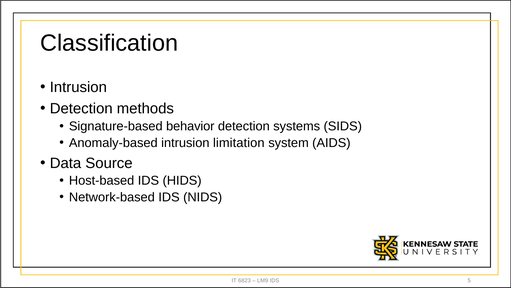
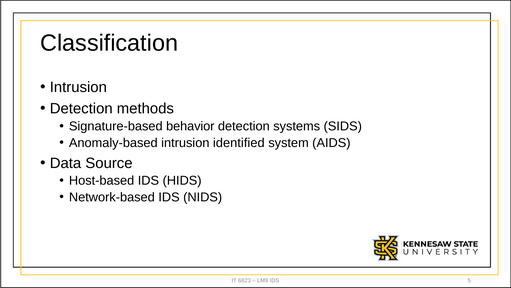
limitation: limitation -> identified (239, 143)
